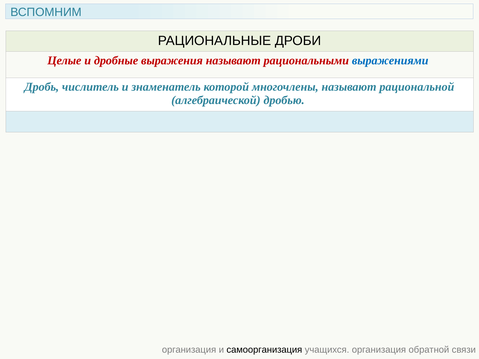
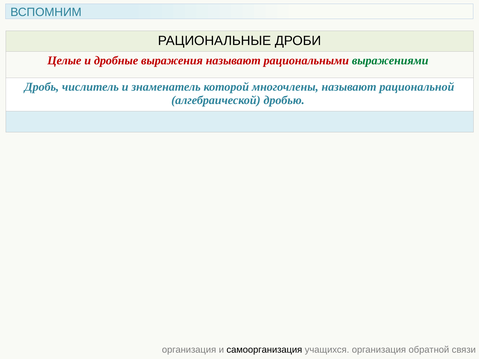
выражениями colour: blue -> green (390, 61)
